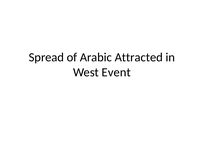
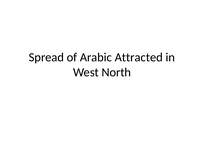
Event: Event -> North (116, 72)
